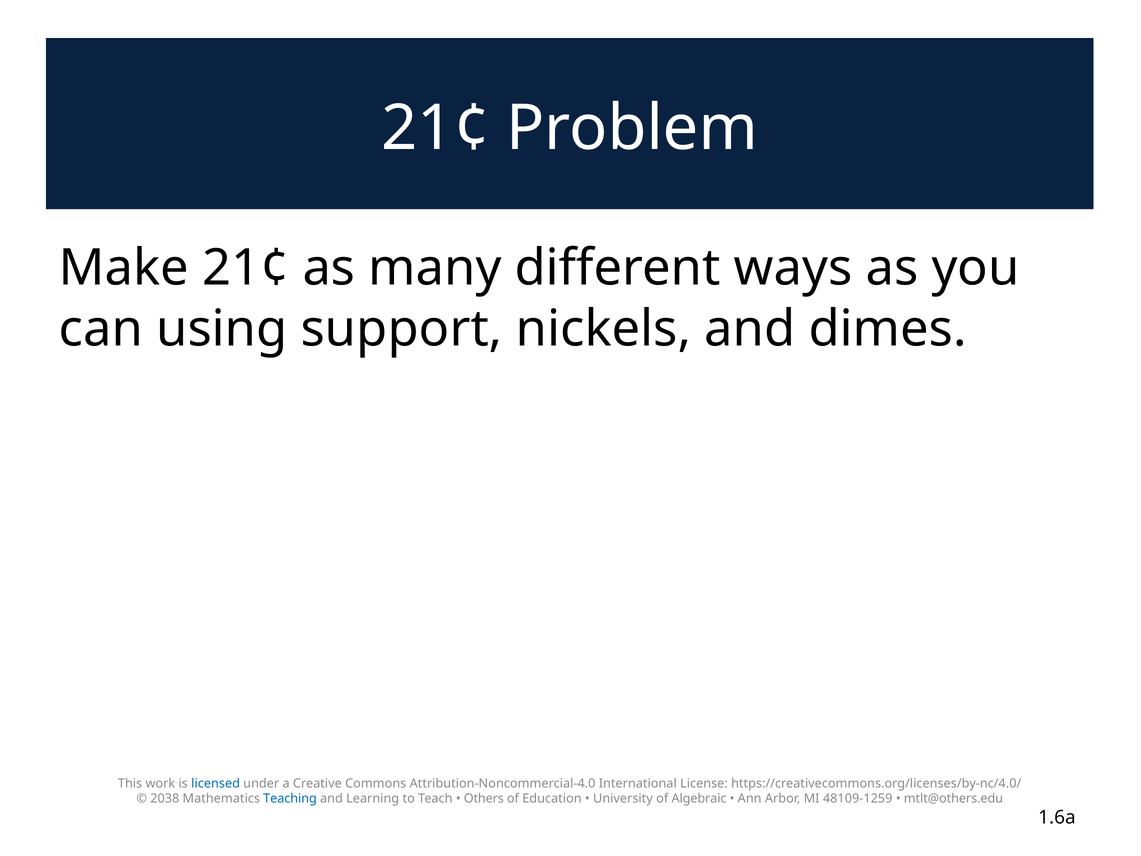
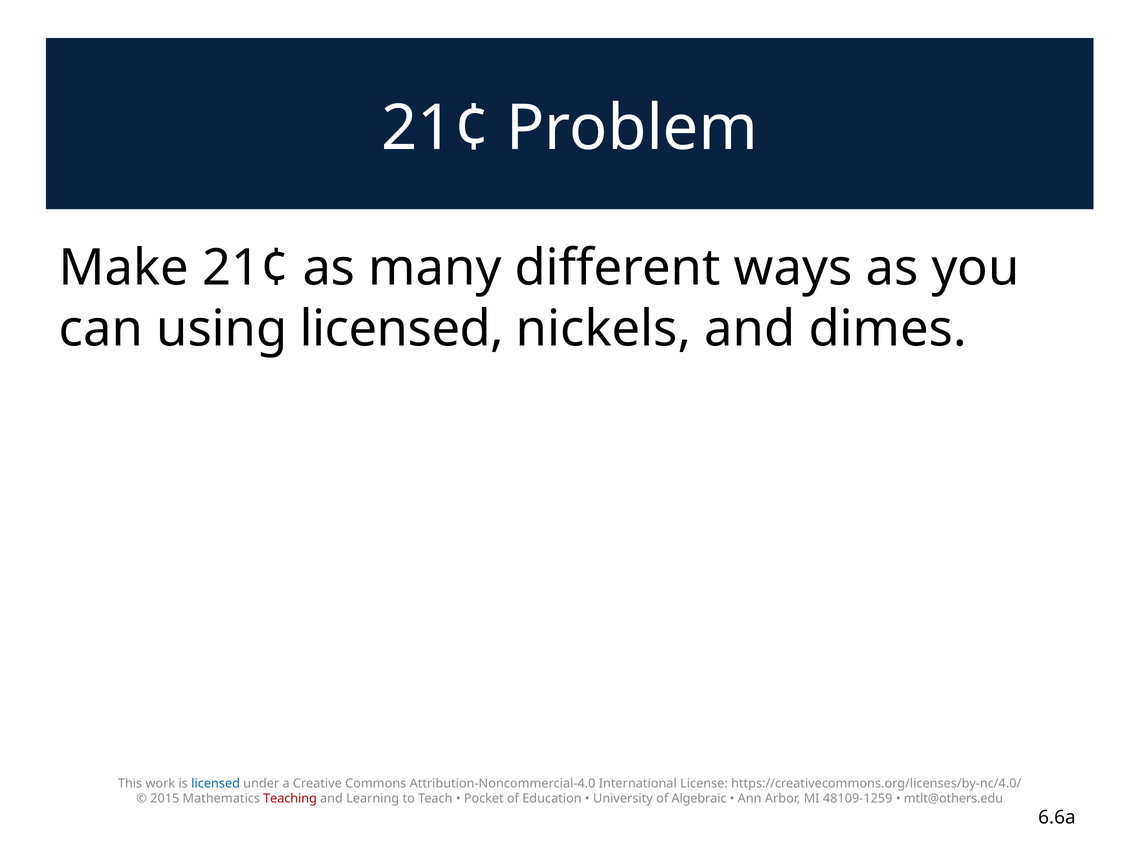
using support: support -> licensed (402, 329)
2038: 2038 -> 2015 (165, 799)
Teaching colour: blue -> red (290, 799)
Others: Others -> Pocket (484, 799)
1.6a: 1.6a -> 6.6a (1057, 817)
